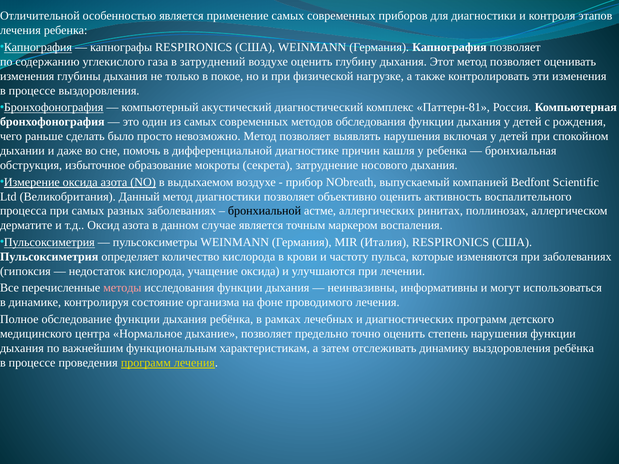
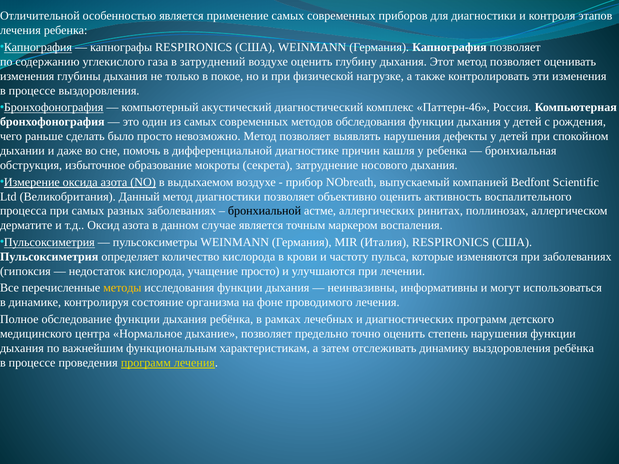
Паттерн-81: Паттерн-81 -> Паттерн-46 (453, 108)
включая: включая -> дефекты (465, 136)
учащение оксида: оксида -> просто (260, 271)
методы colour: pink -> yellow (122, 288)
